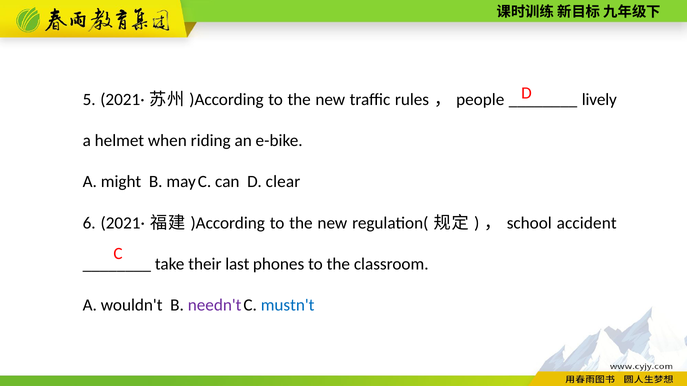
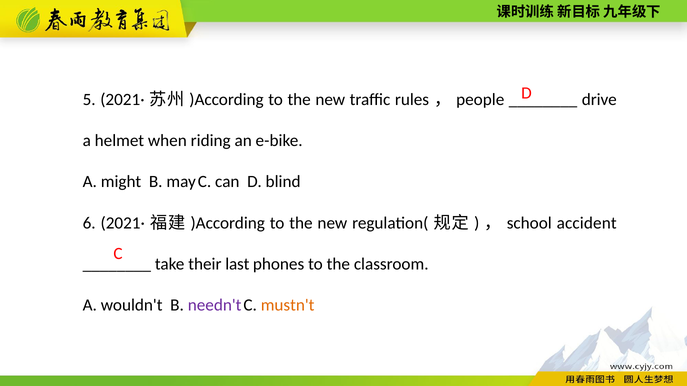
lively: lively -> drive (599, 100)
clear: clear -> blind (283, 182)
mustn't colour: blue -> orange (288, 306)
